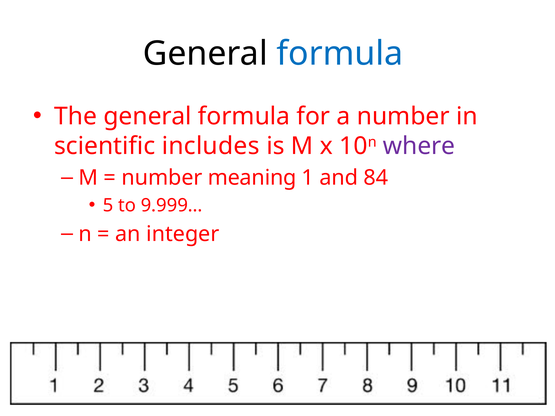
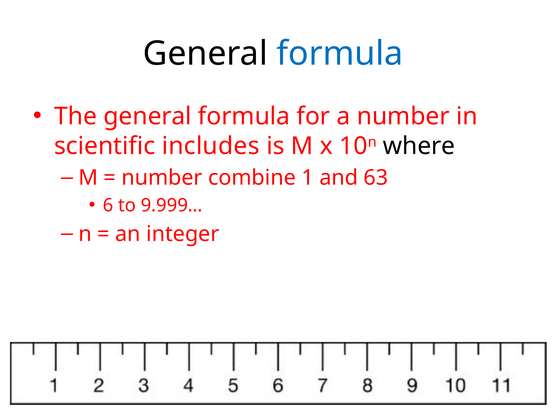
where colour: purple -> black (419, 146)
meaning: meaning -> combine (252, 178)
84: 84 -> 63 (376, 178)
5: 5 -> 6 (108, 205)
